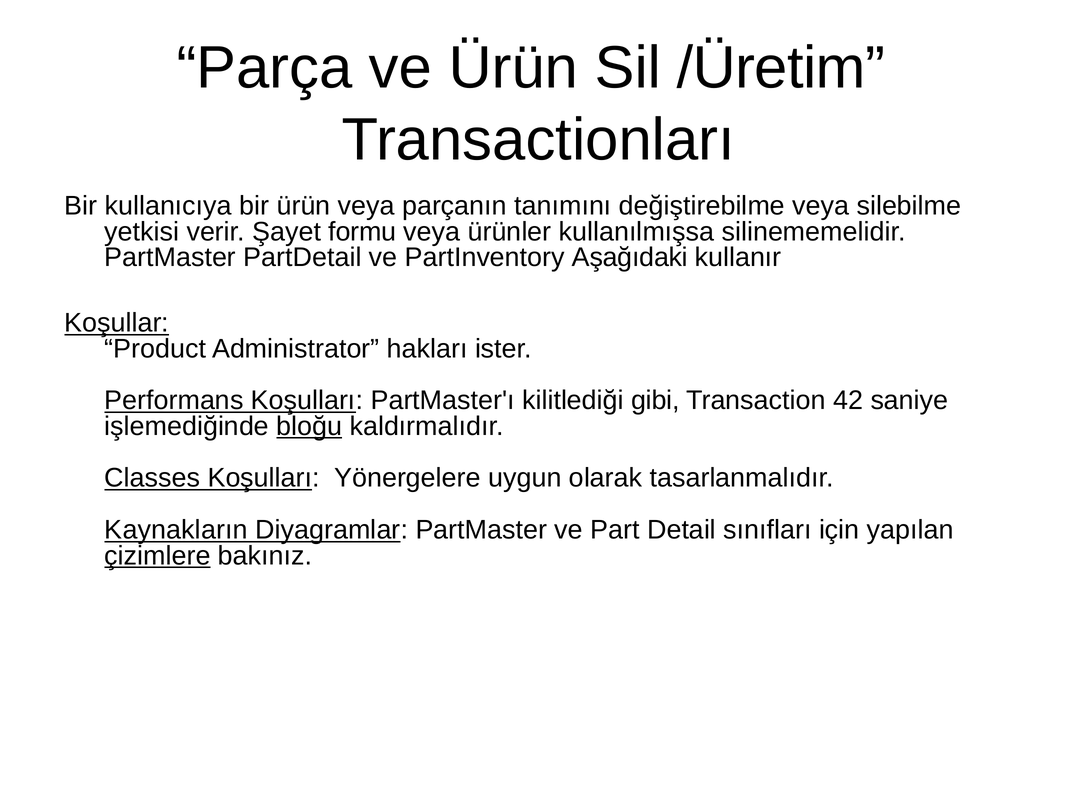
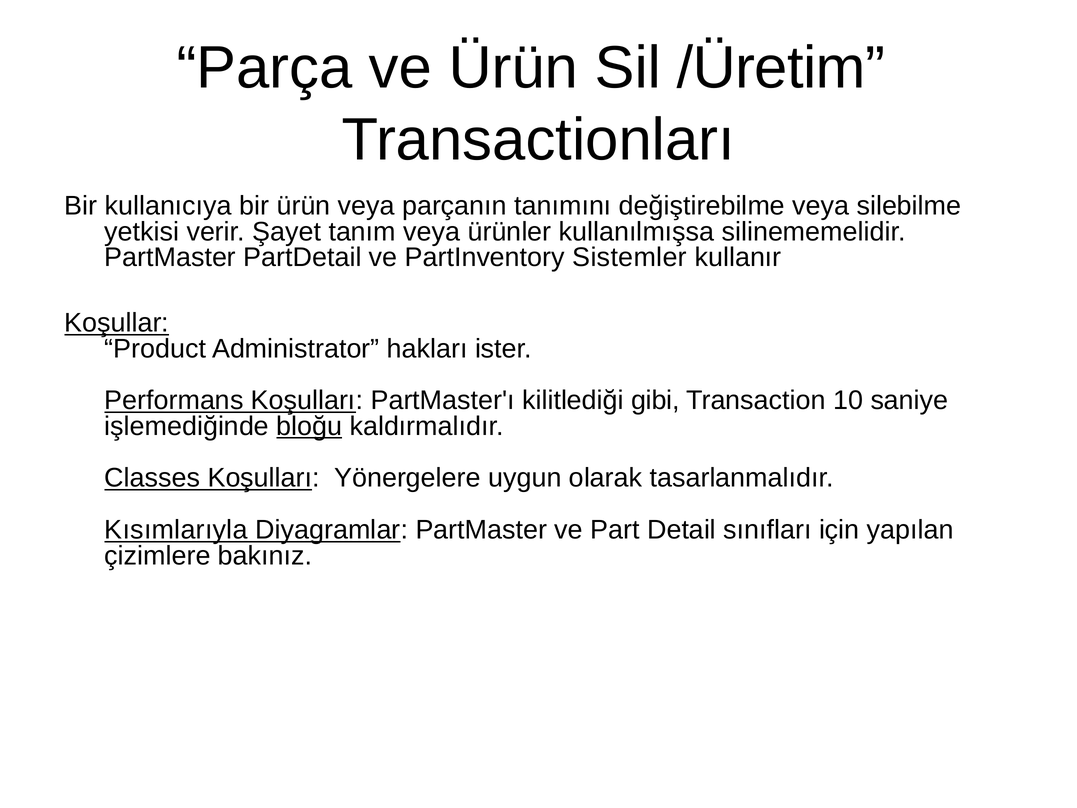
formu: formu -> tanım (362, 232)
Aşağıdaki: Aşağıdaki -> Sistemler (630, 258)
42: 42 -> 10 (848, 400)
Kaynakların: Kaynakların -> Kısımlarıyla (176, 530)
çizimlere underline: present -> none (158, 555)
